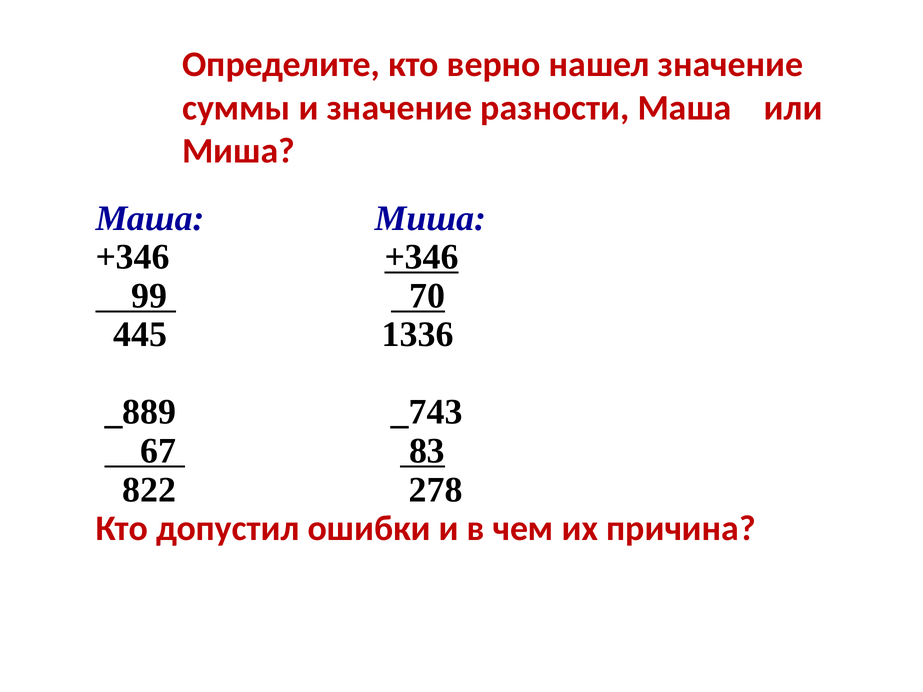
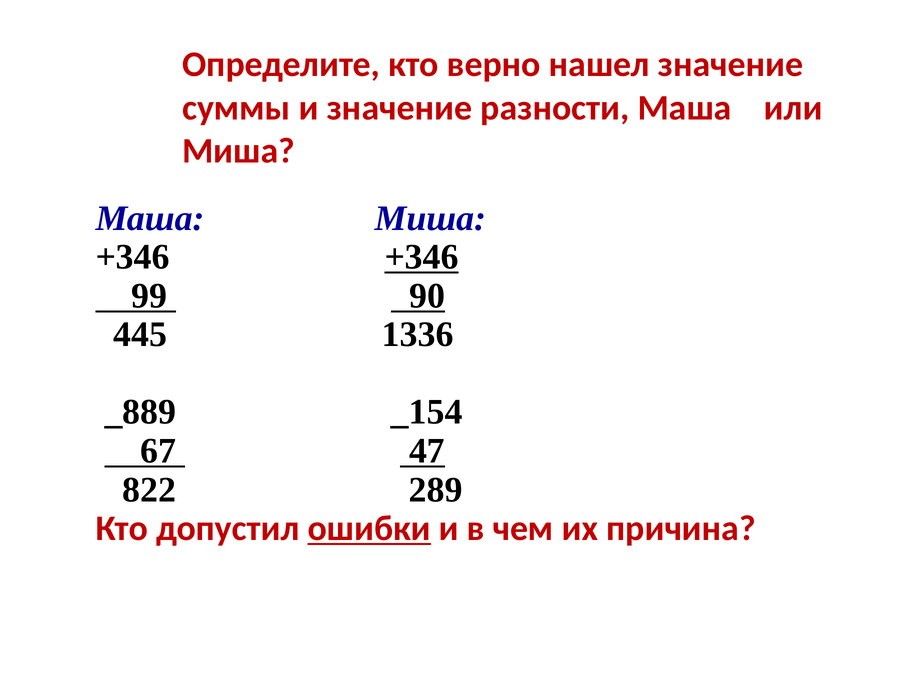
70: 70 -> 90 (427, 296)
_743: _743 -> _154 (427, 412)
83: 83 -> 47 (427, 451)
278: 278 -> 289 (436, 490)
ошибки underline: none -> present (369, 529)
